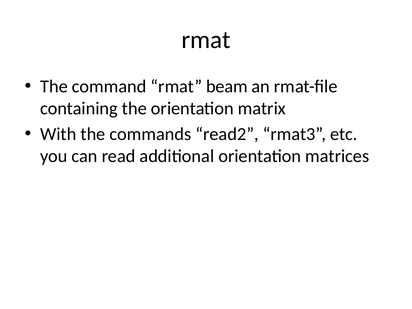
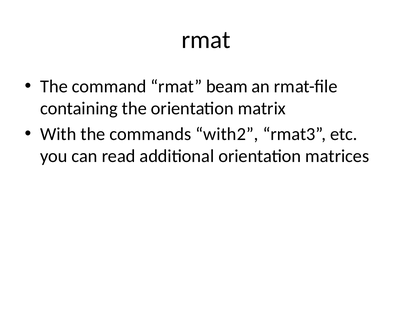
read2: read2 -> with2 (227, 134)
